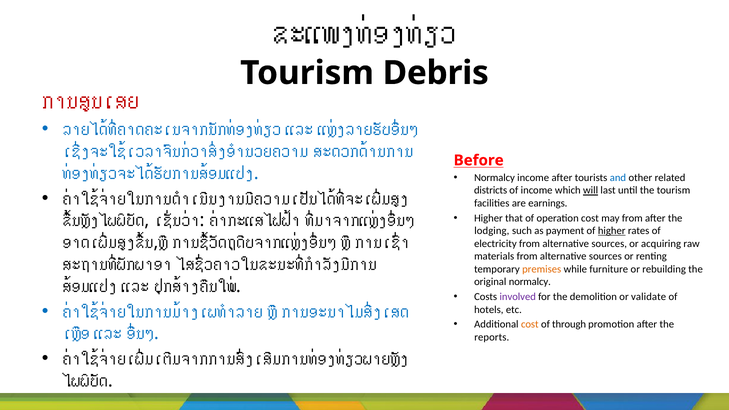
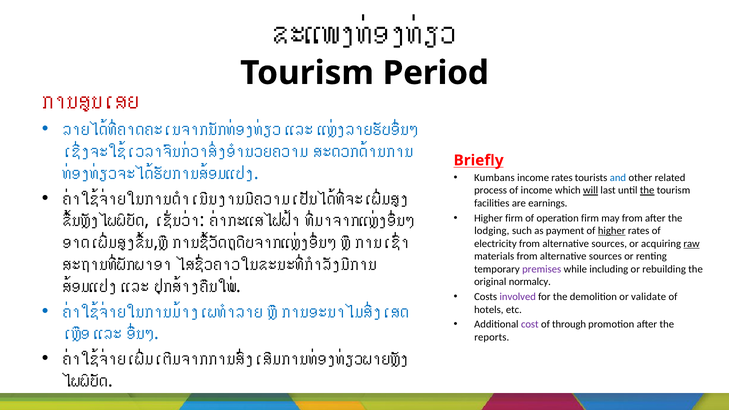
Debris: Debris -> Period (436, 73)
Before: Before -> Briefly (479, 160)
Normalcy: Normalcy -> Kumbans (494, 178)
income after: after -> rates (562, 178)
districts: districts -> process (491, 190)
the underline: none -> present (647, 190)
Higher that: that -> firm (514, 218)
operation cost: cost -> firm (590, 218)
raw underline: none -> present (692, 244)
premises colour: orange -> purple (542, 269)
furniture: furniture -> including (609, 269)
cost colour: orange -> purple (530, 324)
